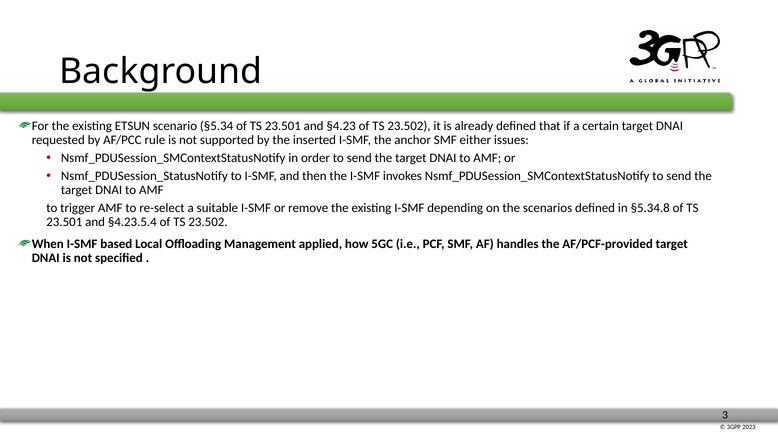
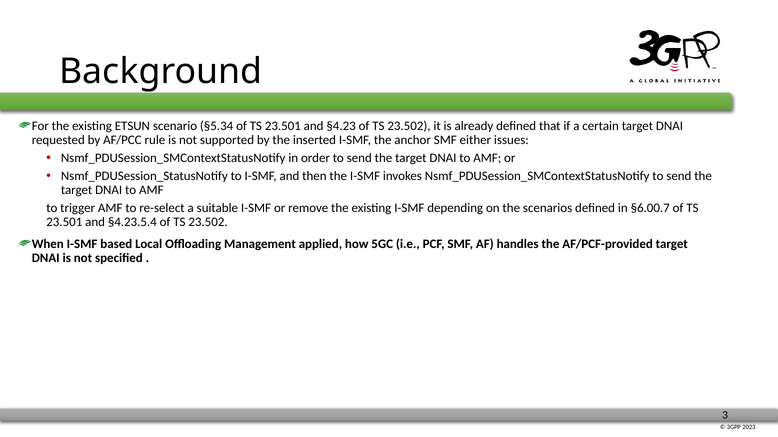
§5.34.8: §5.34.8 -> §6.00.7 (650, 208)
